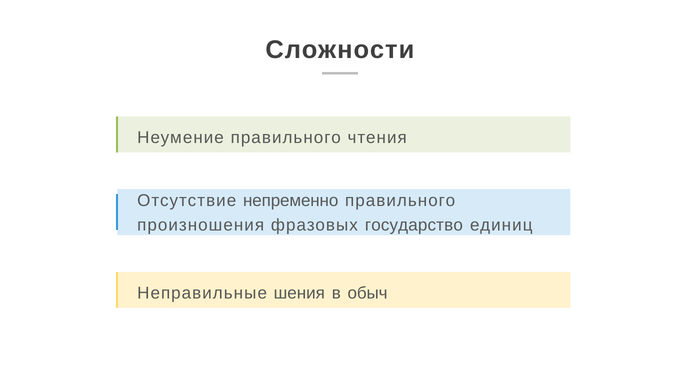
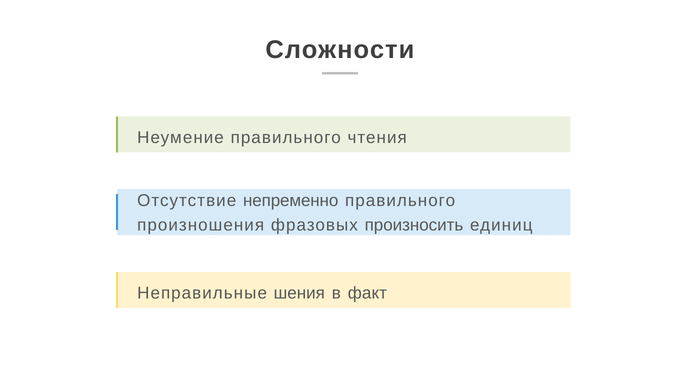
государство: государство -> произносить (414, 225)
обыч: обыч -> факт (367, 293)
